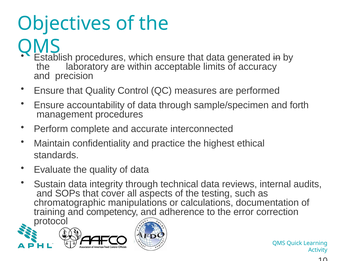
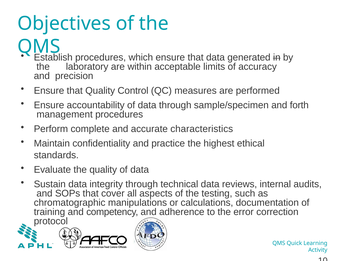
interconnected: interconnected -> characteristics (202, 129)
